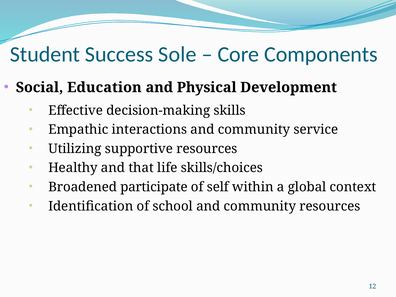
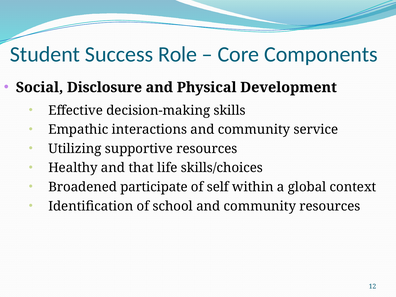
Sole: Sole -> Role (178, 54)
Education: Education -> Disclosure (104, 87)
